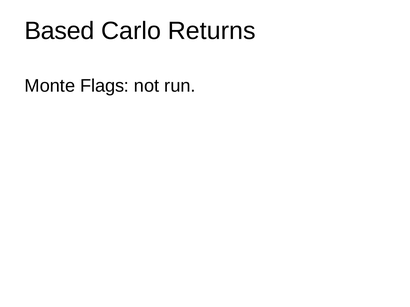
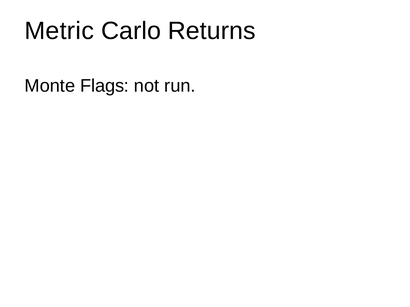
Based: Based -> Metric (59, 31)
